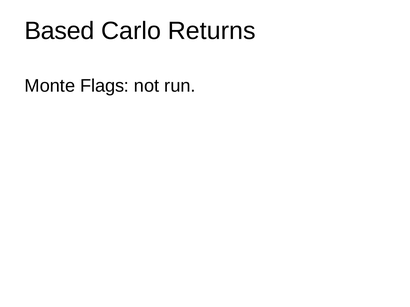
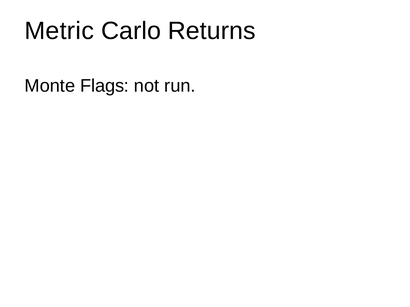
Based: Based -> Metric (59, 31)
